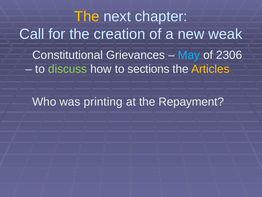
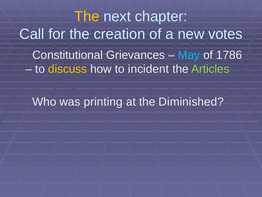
weak: weak -> votes (225, 34)
2306: 2306 -> 1786 (229, 55)
discuss colour: light green -> yellow (68, 69)
sections: sections -> incident (148, 69)
Articles colour: yellow -> light green (210, 69)
Repayment: Repayment -> Diminished (191, 102)
